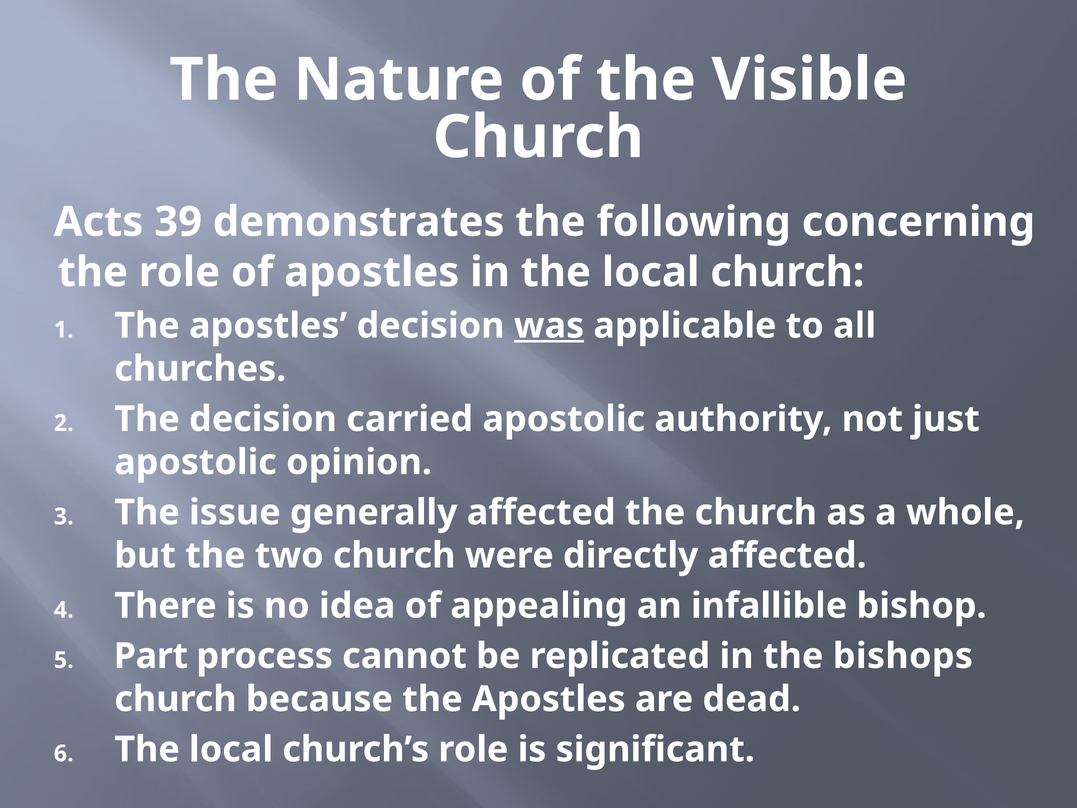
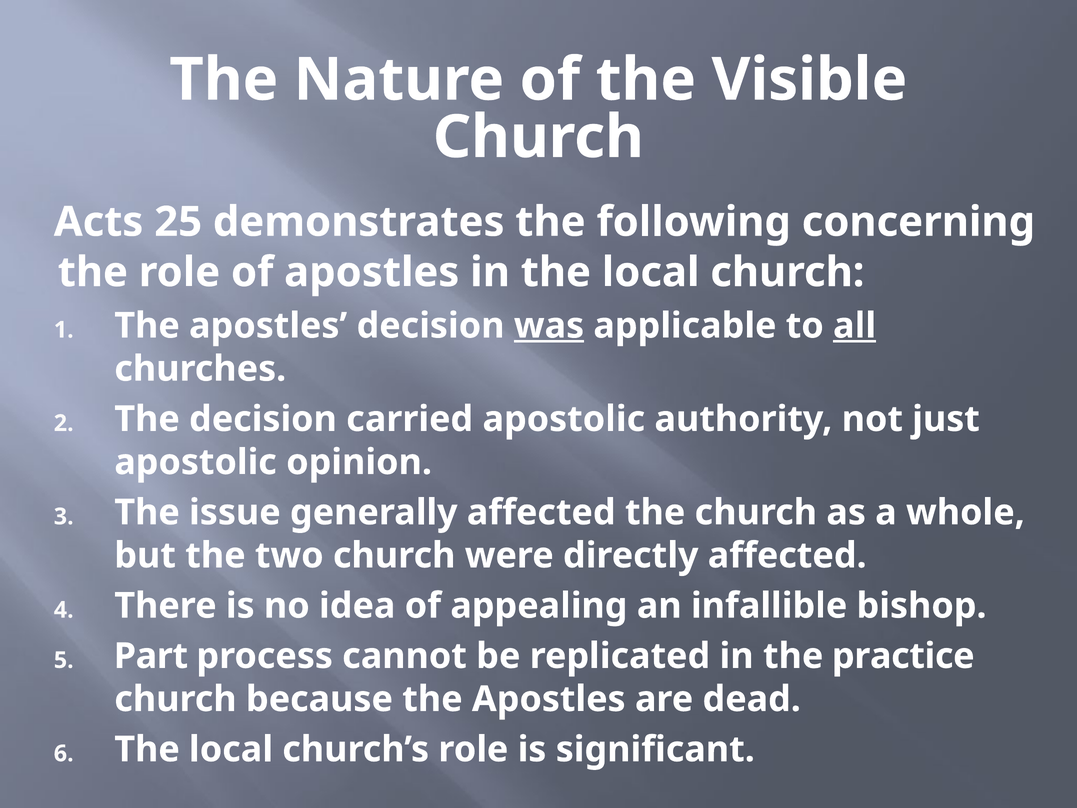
39: 39 -> 25 (178, 222)
all underline: none -> present (855, 326)
bishops: bishops -> practice (903, 656)
